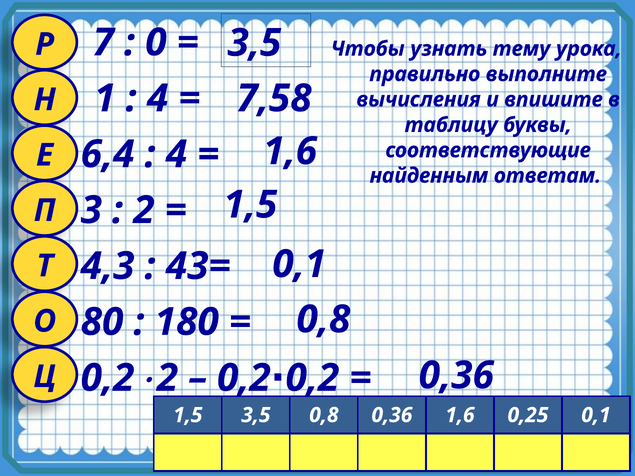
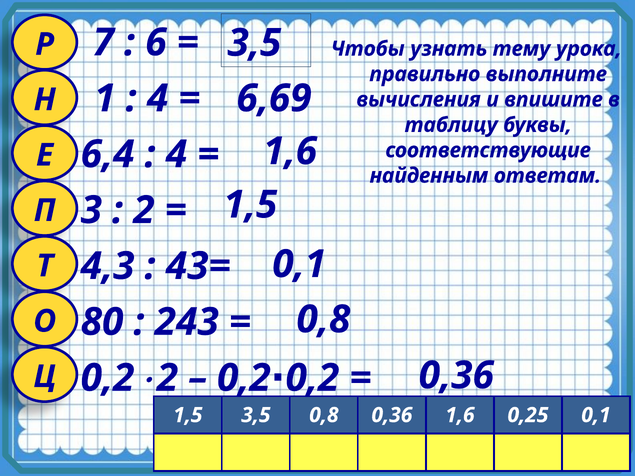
0: 0 -> 6 (156, 43)
7,58: 7,58 -> 6,69 (274, 99)
180: 180 -> 243 (187, 322)
